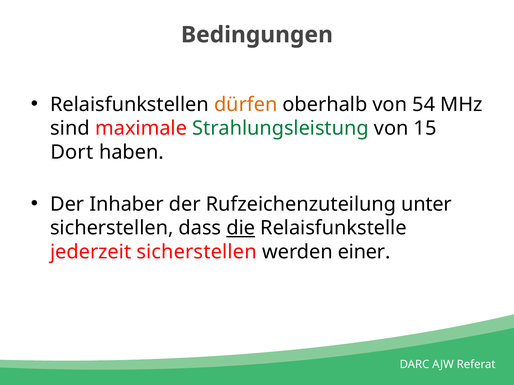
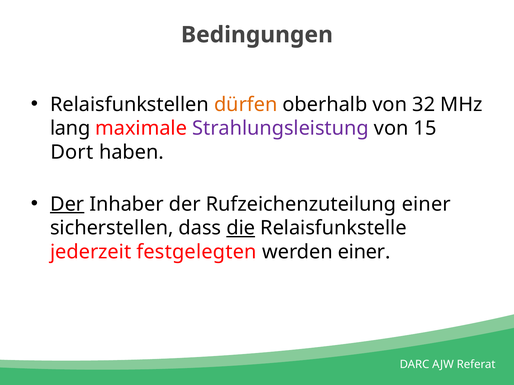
54: 54 -> 32 (424, 105)
sind: sind -> lang (70, 129)
Strahlungsleistung colour: green -> purple (280, 129)
Der underline: none -> present (67, 204)
Rufzeichenzuteilung unter: unter -> einer (426, 204)
jederzeit sicherstellen: sicherstellen -> festgelegten (197, 252)
